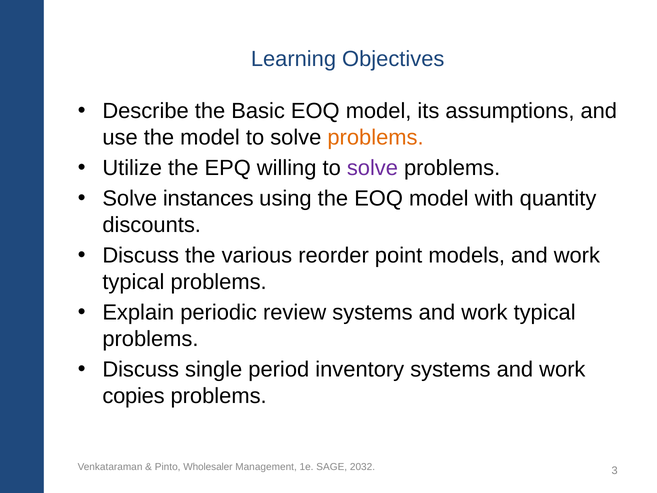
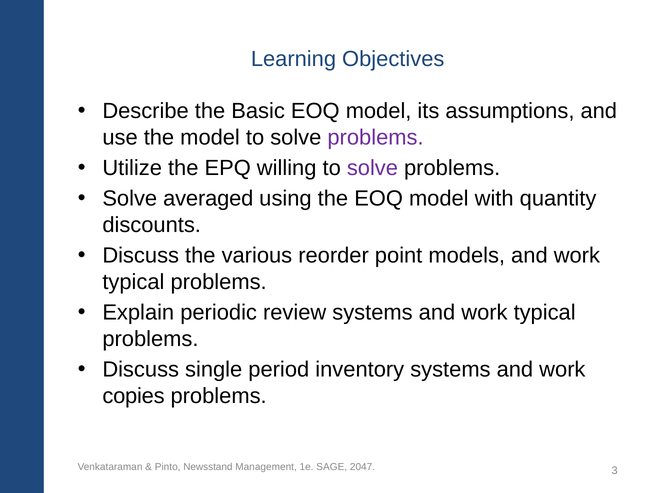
problems colour: orange -> purple (376, 137)
instances: instances -> averaged (208, 199)
Wholesaler: Wholesaler -> Newsstand (208, 467)
2032: 2032 -> 2047 (363, 467)
